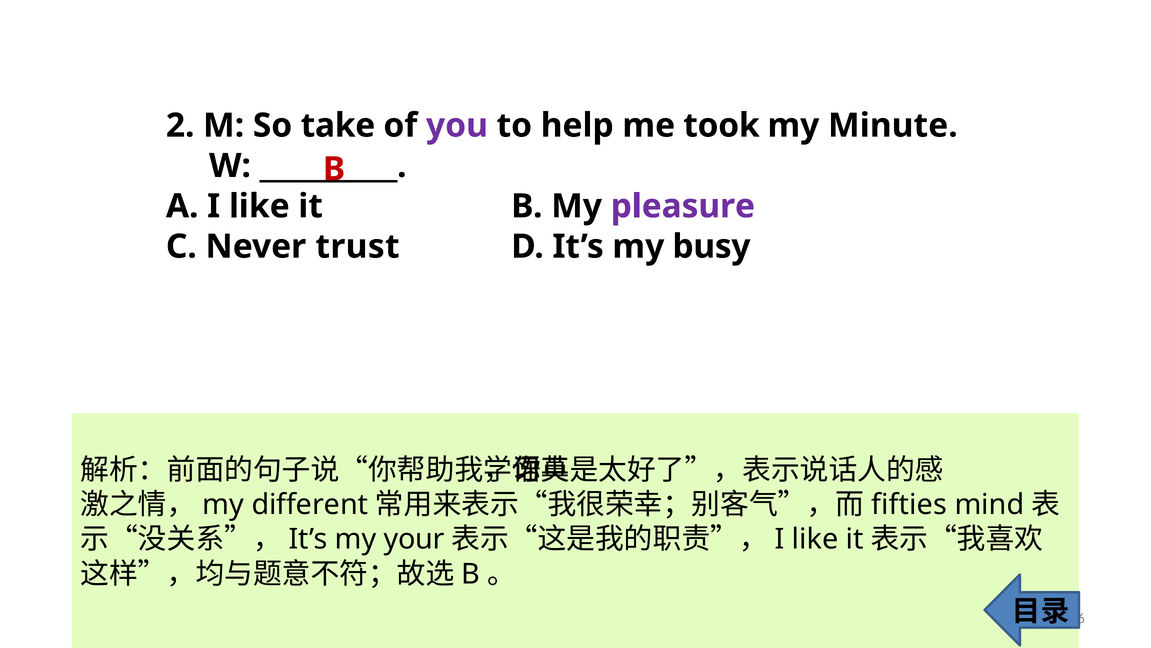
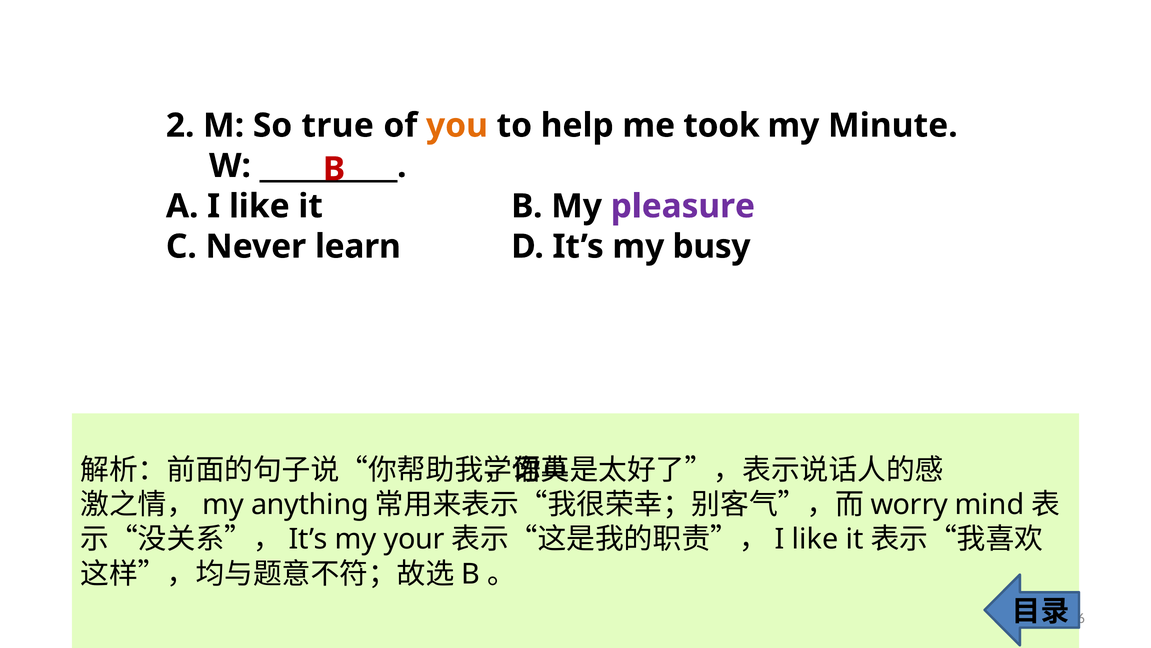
take: take -> true (338, 125)
you colour: purple -> orange (457, 125)
trust: trust -> learn (358, 246)
different: different -> anything (310, 504)
fifties: fifties -> worry (909, 504)
